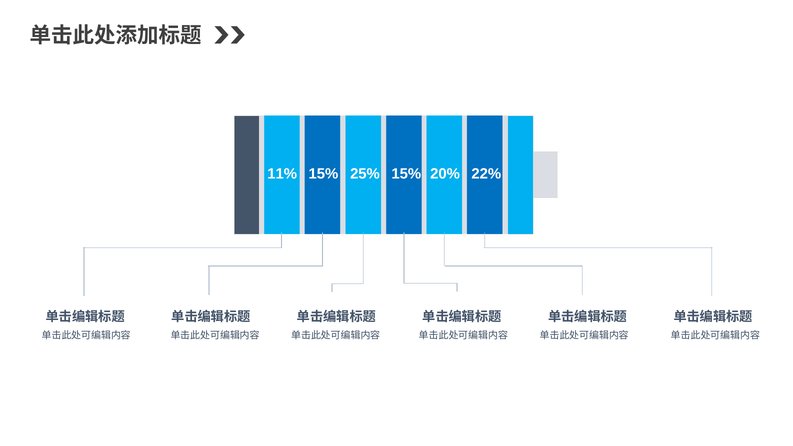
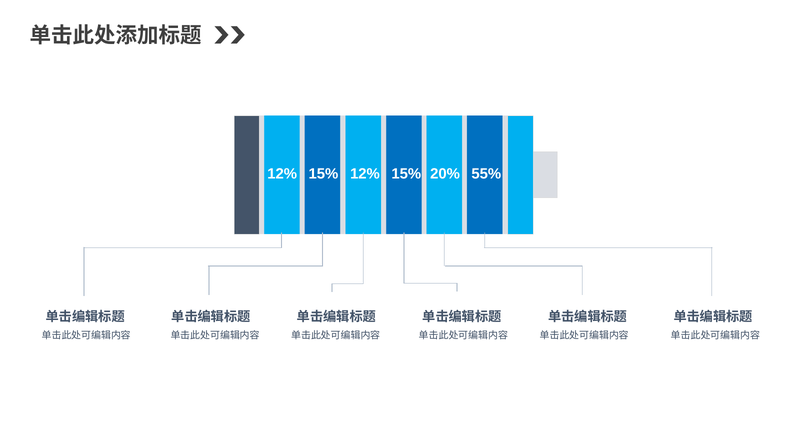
11%: 11% -> 12% (282, 174)
15% 25%: 25% -> 12% (365, 174)
22%: 22% -> 55% (486, 174)
